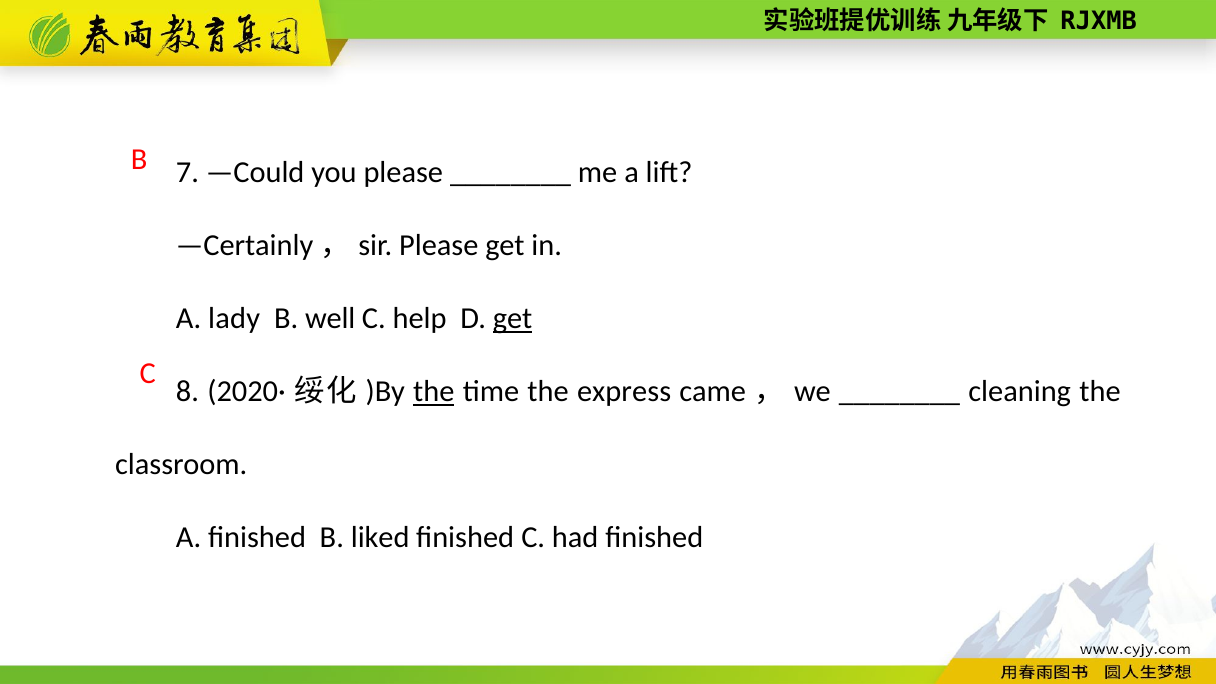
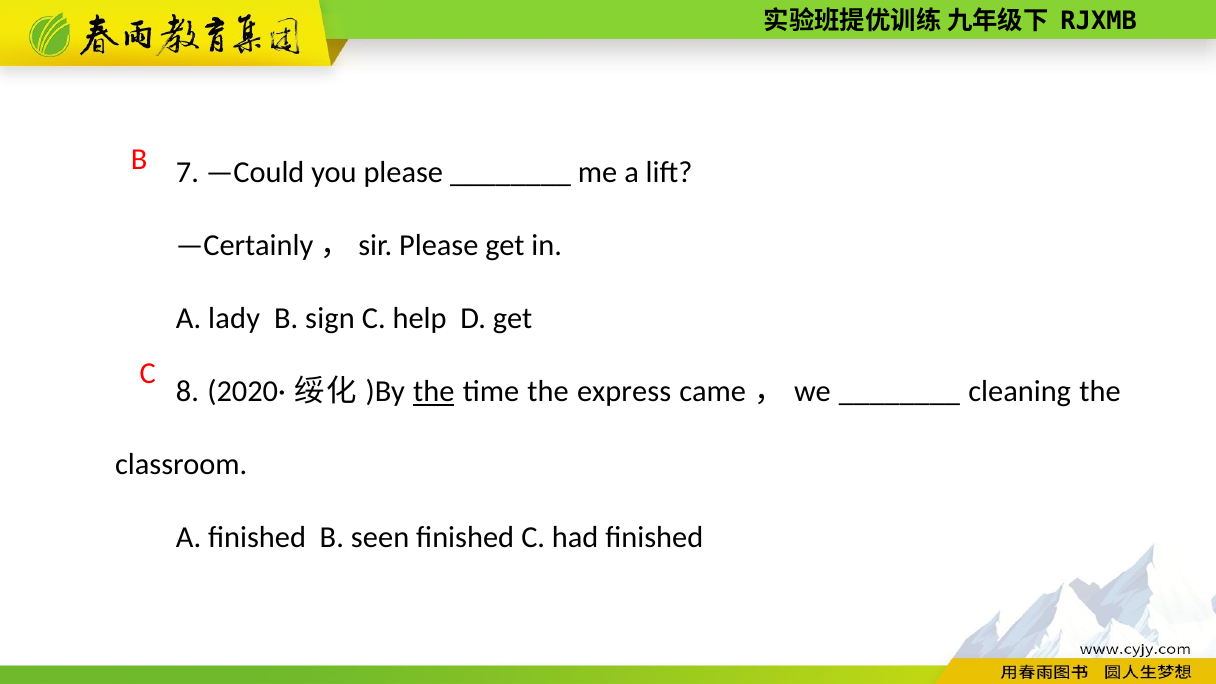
well: well -> sign (330, 319)
get underline: present -> none (513, 319)
liked: liked -> seen (380, 537)
